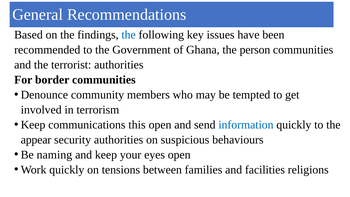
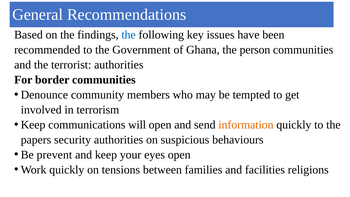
this: this -> will (137, 125)
information colour: blue -> orange (246, 125)
appear: appear -> papers (36, 140)
naming: naming -> prevent (54, 155)
